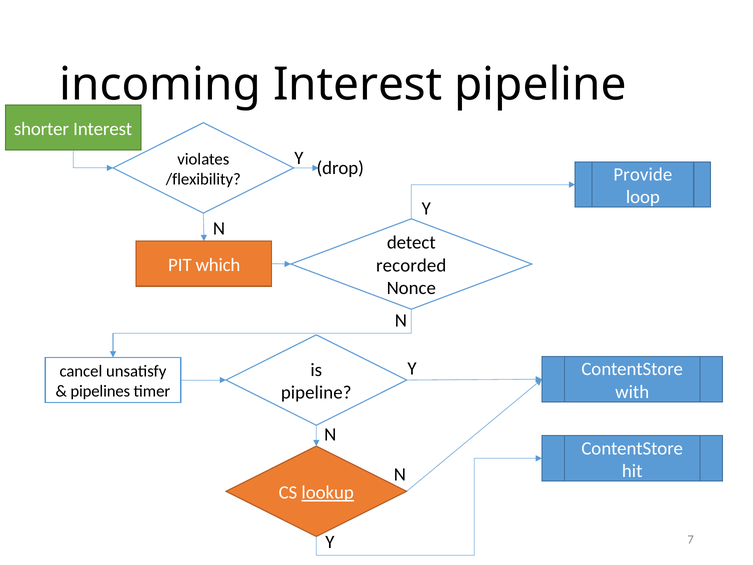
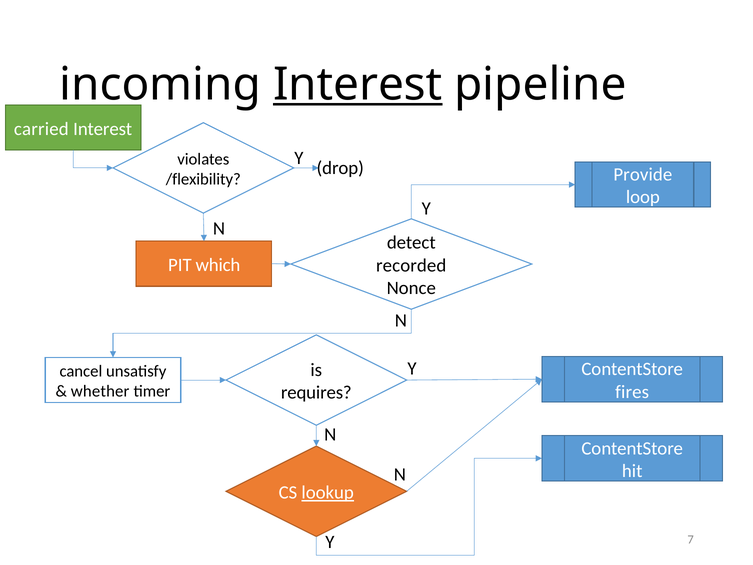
Interest underline: none -> present (358, 84)
shorter: shorter -> carried (41, 129)
with: with -> fires (632, 392)
pipelines: pipelines -> whether (100, 391)
pipeline: pipeline -> requires (316, 392)
